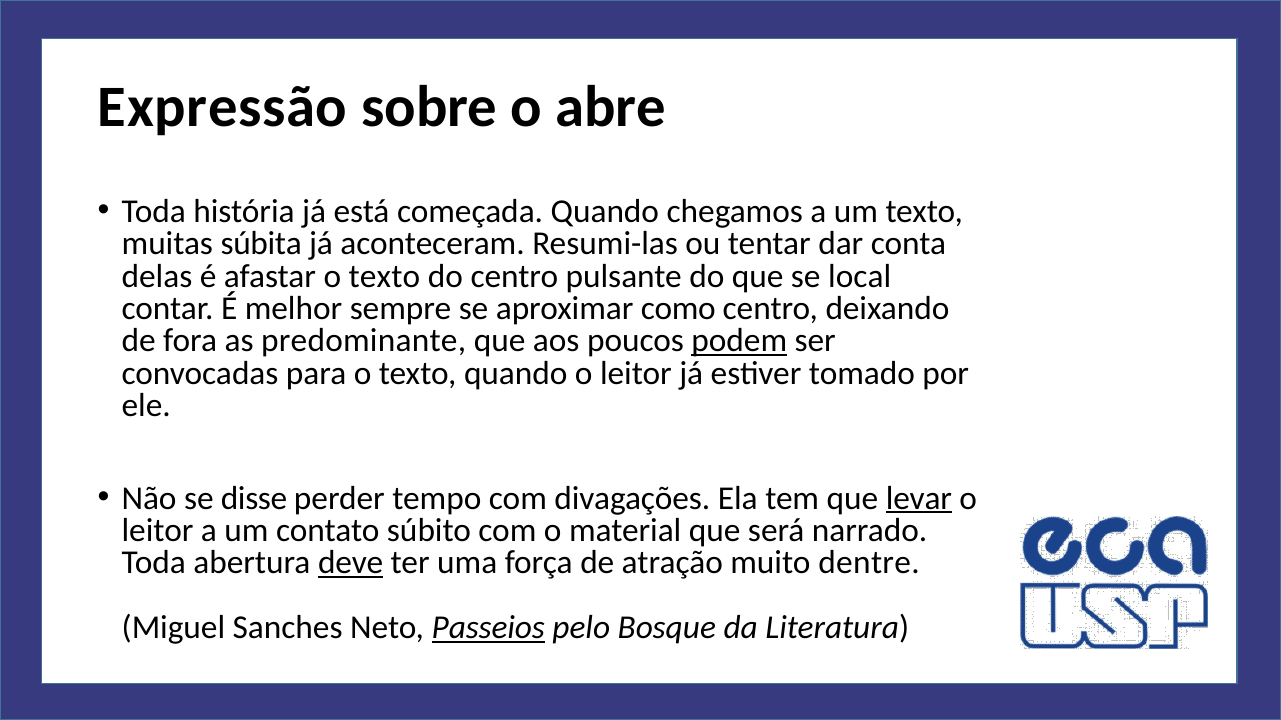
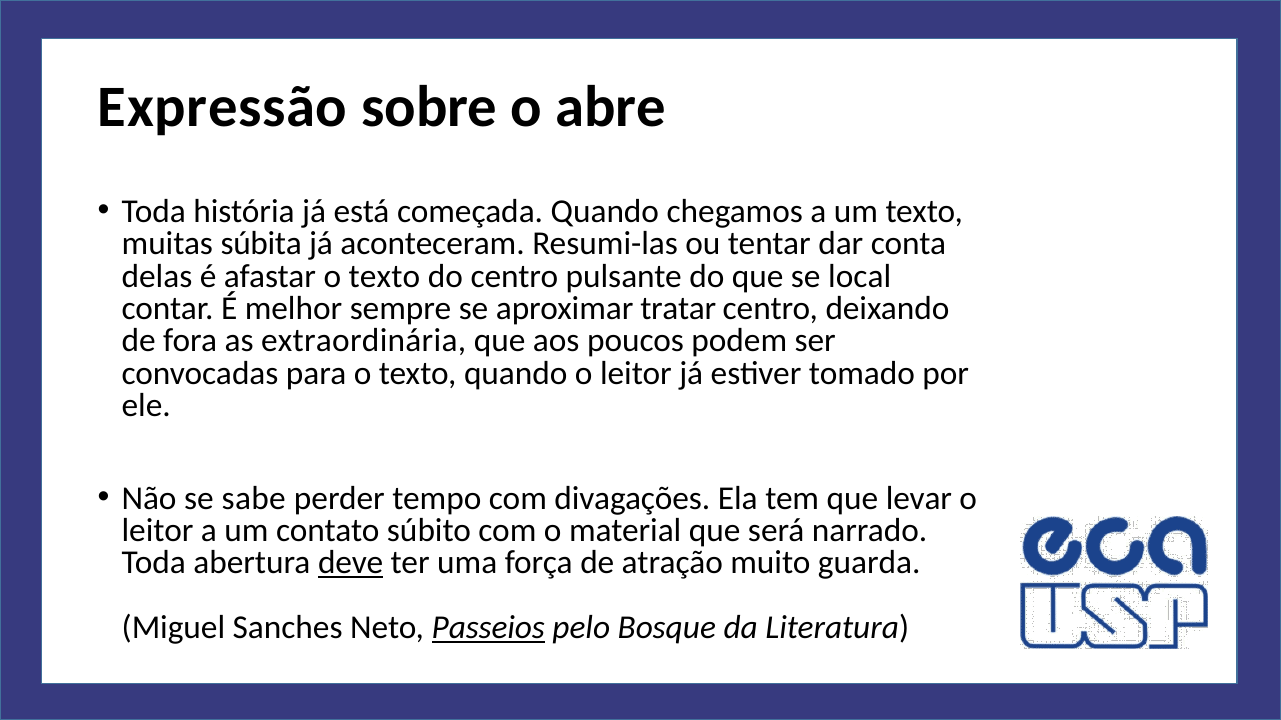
como: como -> tratar (678, 309)
predominante: predominante -> extraordinária (364, 341)
podem underline: present -> none (739, 341)
disse: disse -> sabe (254, 498)
levar underline: present -> none (919, 498)
dentre: dentre -> guarda (869, 563)
